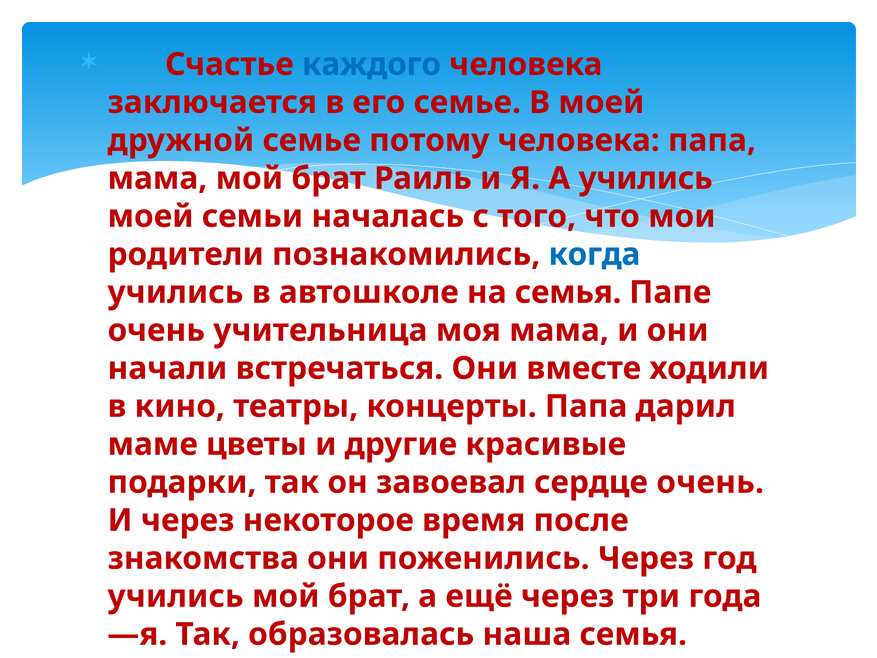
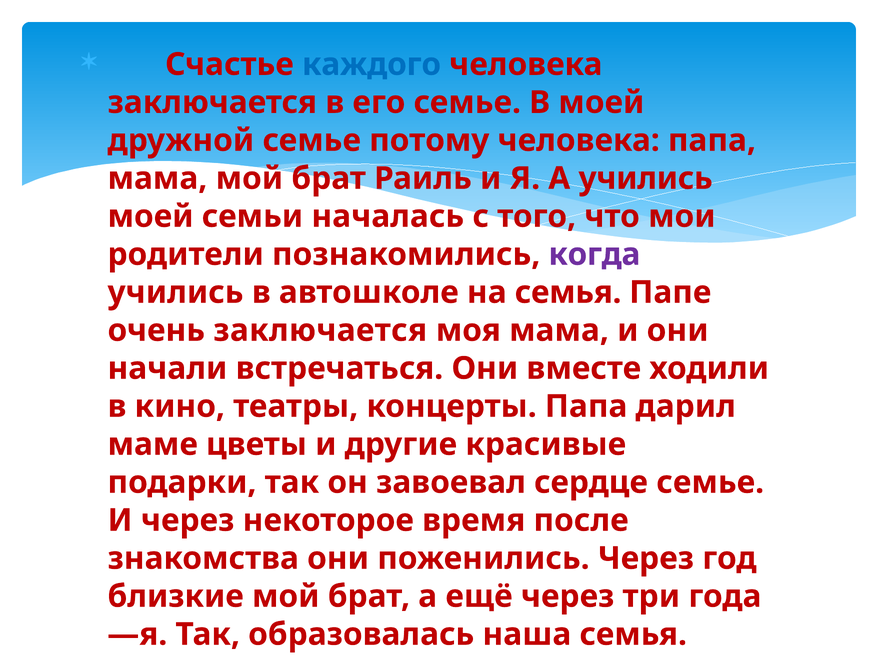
когда colour: blue -> purple (594, 254)
очень учительница: учительница -> заключается (320, 330)
сердце очень: очень -> семье (710, 482)
учились: учились -> близкие (176, 596)
